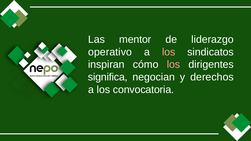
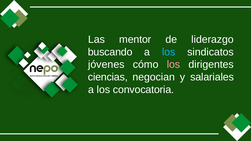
operativo: operativo -> buscando (110, 52)
los colour: pink -> light blue (169, 52)
inspiran: inspiran -> jóvenes (106, 65)
significa: significa -> ciencias (108, 77)
derechos: derechos -> salariales (212, 77)
